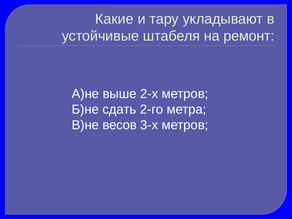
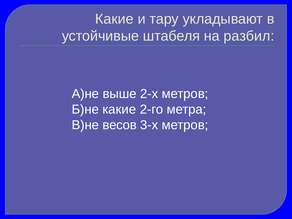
ремонт: ремонт -> разбил (249, 36)
Б)не сдать: сдать -> какие (119, 109)
